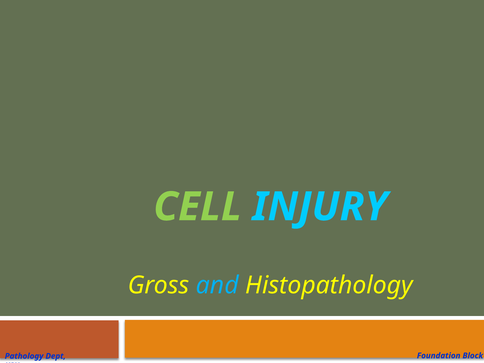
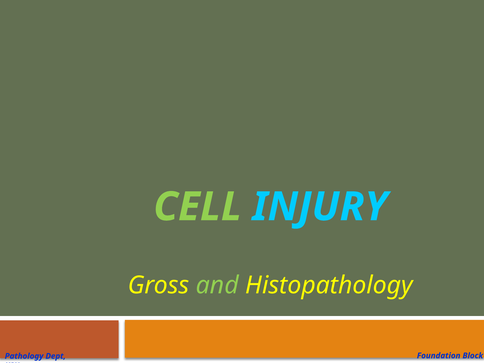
and colour: light blue -> light green (217, 285)
